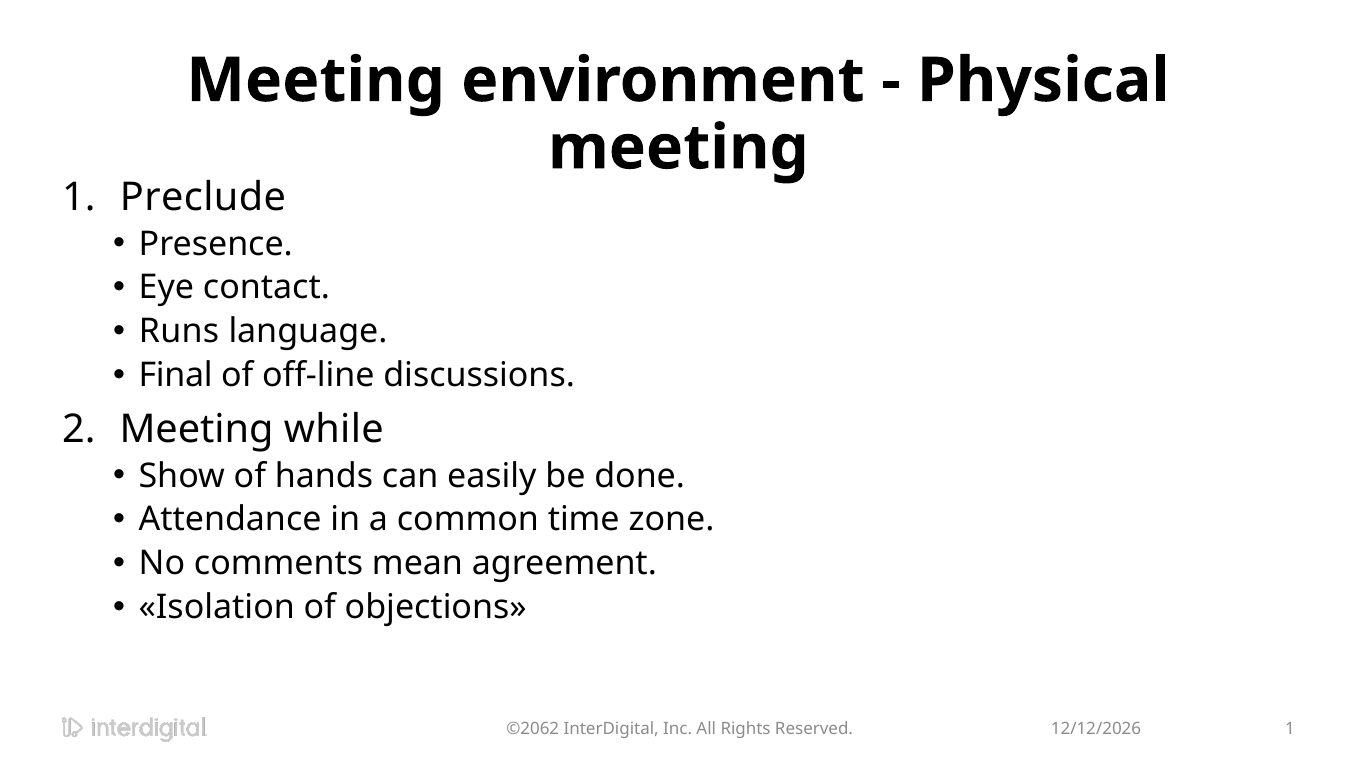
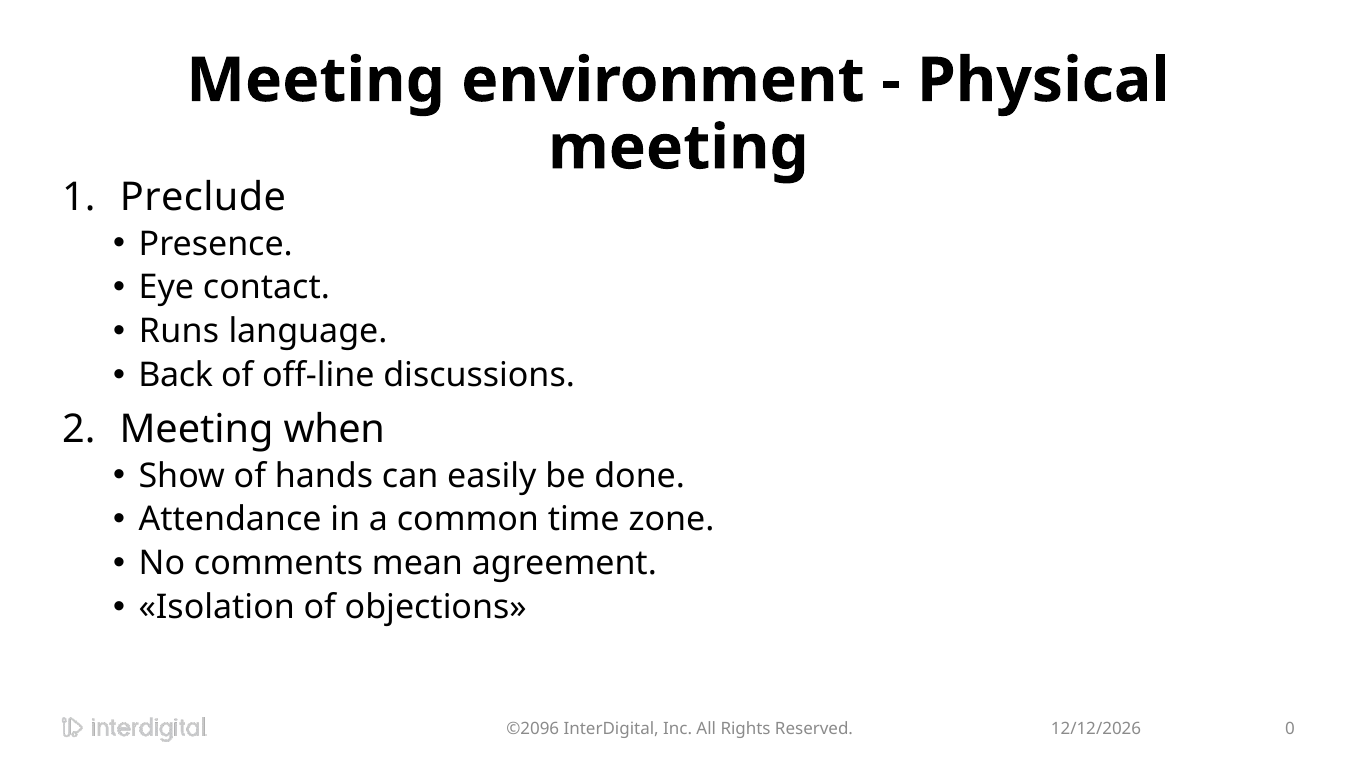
Final: Final -> Back (176, 375)
while: while -> when (334, 429)
©2062: ©2062 -> ©2096 (533, 729)
Reserved 1: 1 -> 0 (1290, 729)
